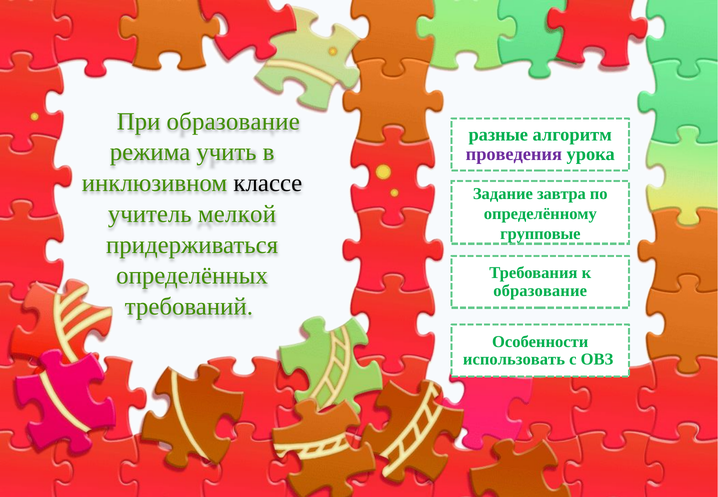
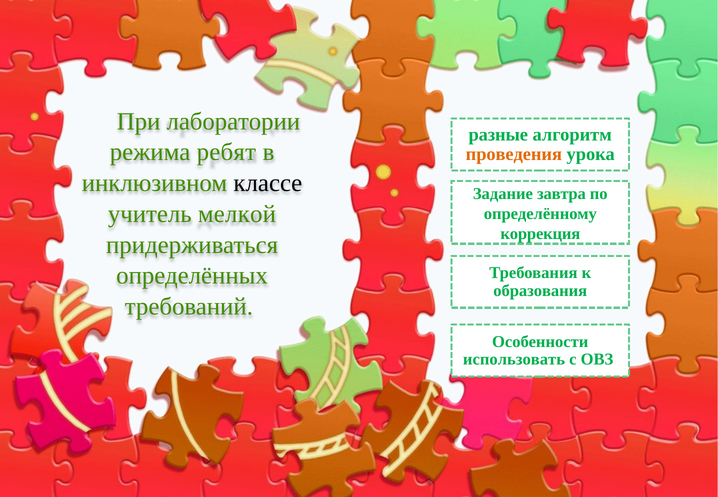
При образование: образование -> лаборатории (233, 121)
учить: учить -> ребят (226, 152)
проведения colour: purple -> orange (514, 154)
групповые: групповые -> коррекция (540, 234)
образование: образование -> образования (540, 291)
